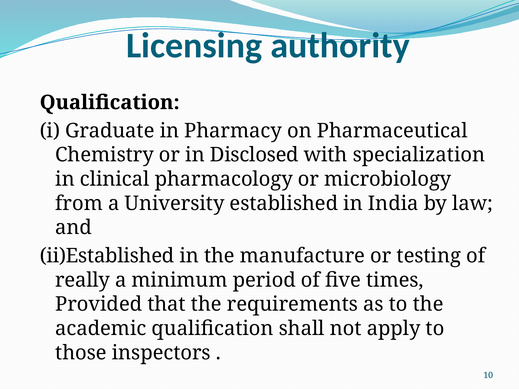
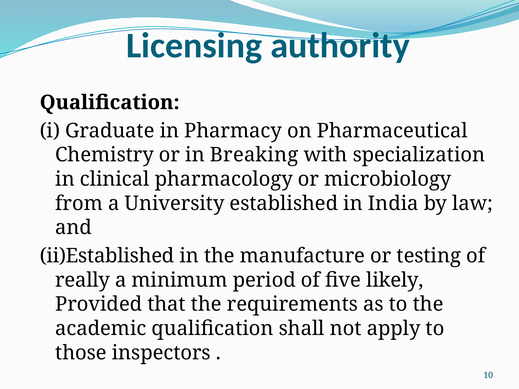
Disclosed: Disclosed -> Breaking (254, 155)
times: times -> likely (395, 280)
